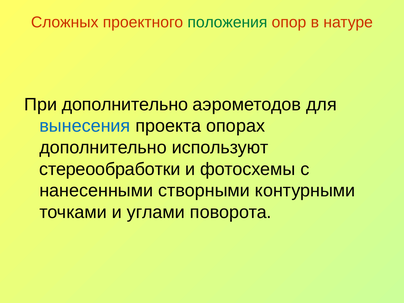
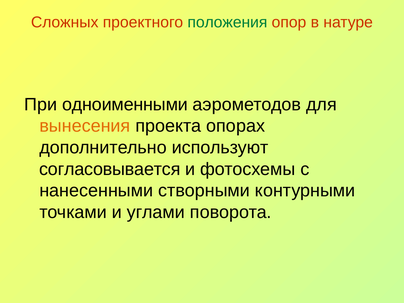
При дополнительно: дополнительно -> одноименными (125, 104)
вынесения colour: blue -> orange (85, 126)
стереообработки: стереообработки -> согласовывается (110, 169)
